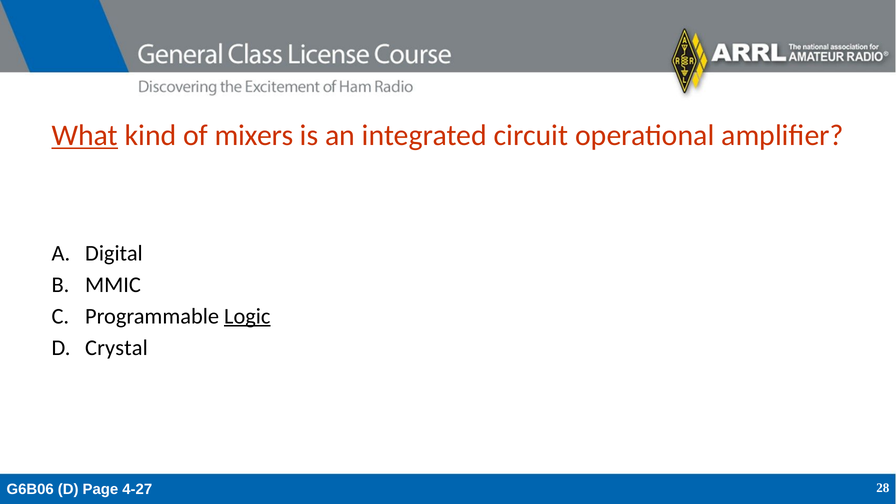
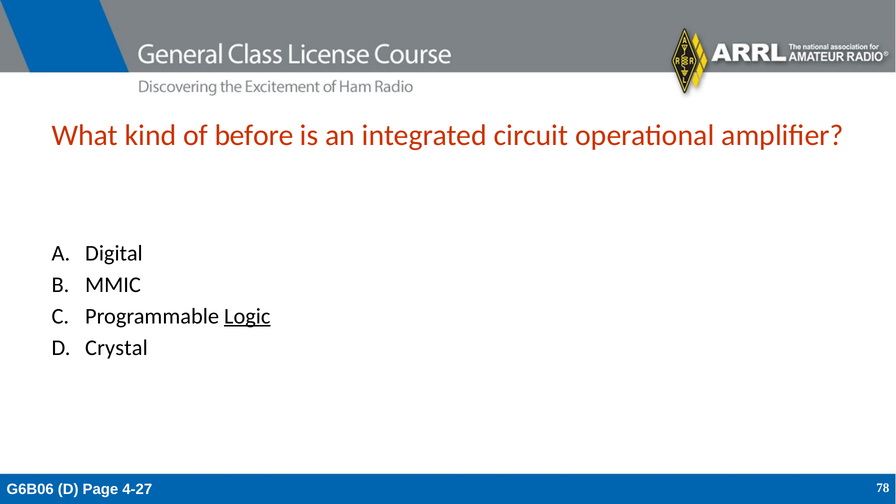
What underline: present -> none (85, 135)
mixers: mixers -> before (254, 135)
28: 28 -> 78 (883, 488)
